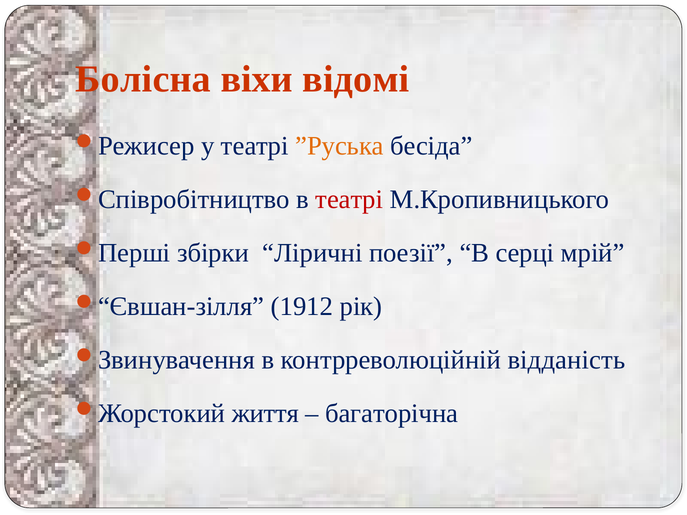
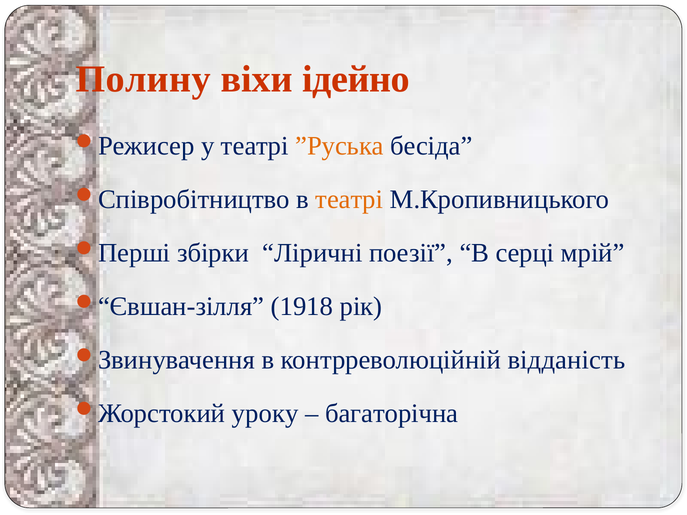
Болісна: Болісна -> Полину (143, 79)
відомі: відомі -> ідейно (356, 79)
театрі colour: red -> orange (349, 200)
1912: 1912 -> 1918 (302, 307)
життя: життя -> уроку (265, 414)
